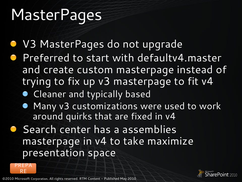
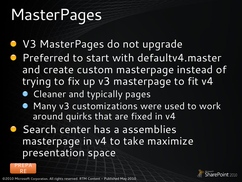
based: based -> pages (138, 94)
